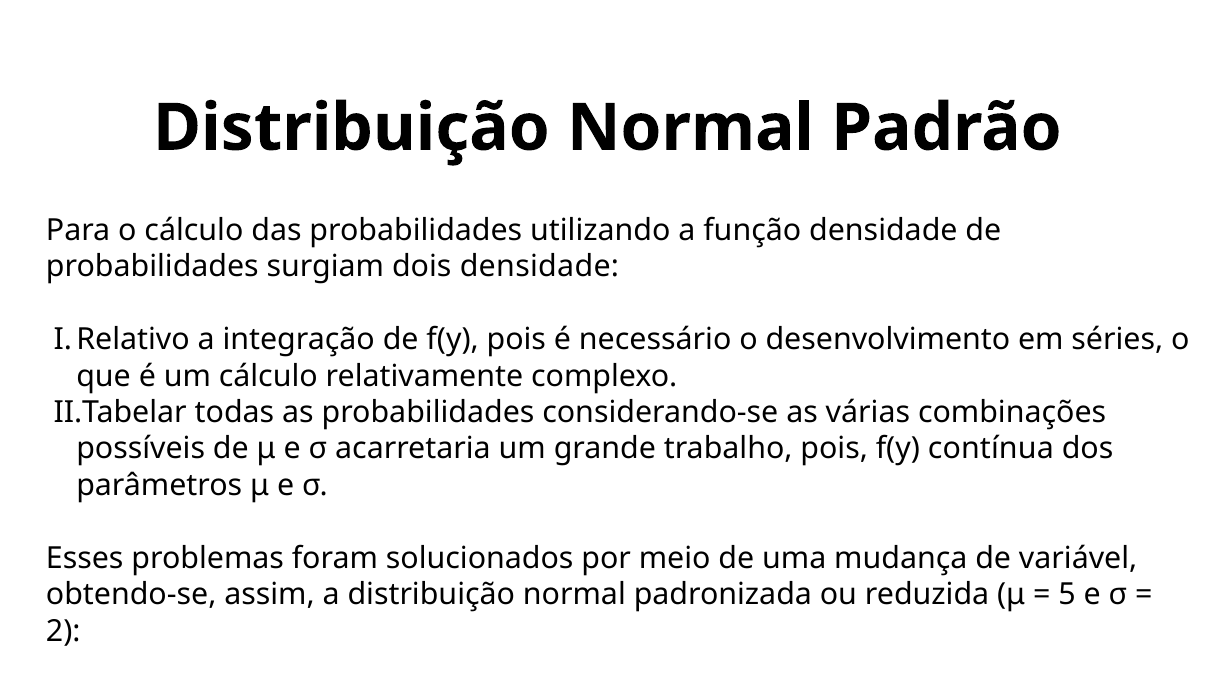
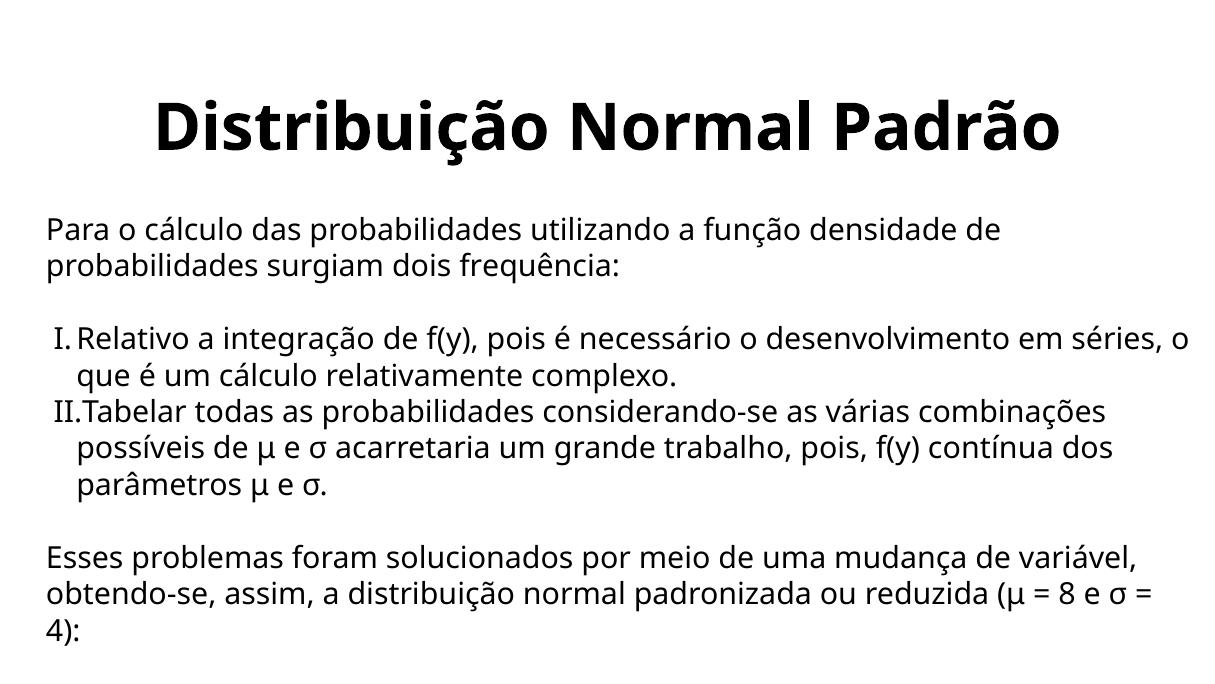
dois densidade: densidade -> frequência (540, 266)
5: 5 -> 8 (1067, 594)
2: 2 -> 4 (63, 631)
